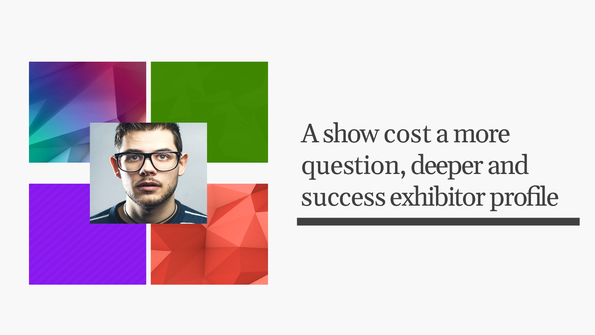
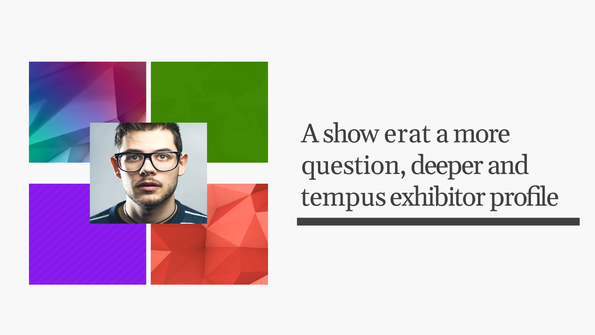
cost: cost -> erat (408, 134)
success: success -> tempus (344, 197)
